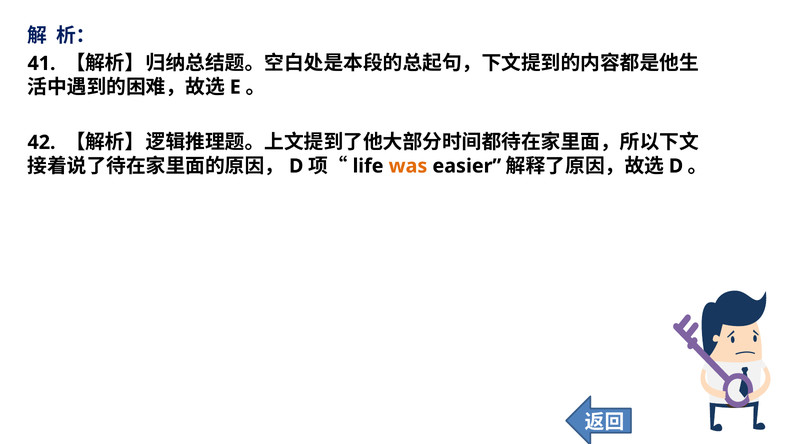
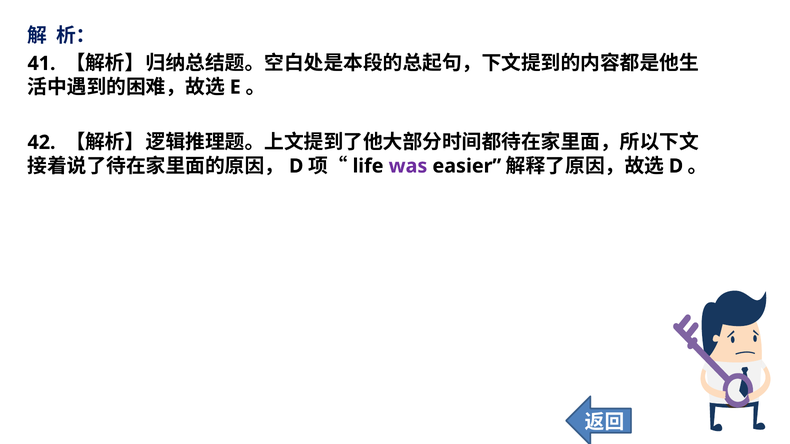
was colour: orange -> purple (408, 166)
